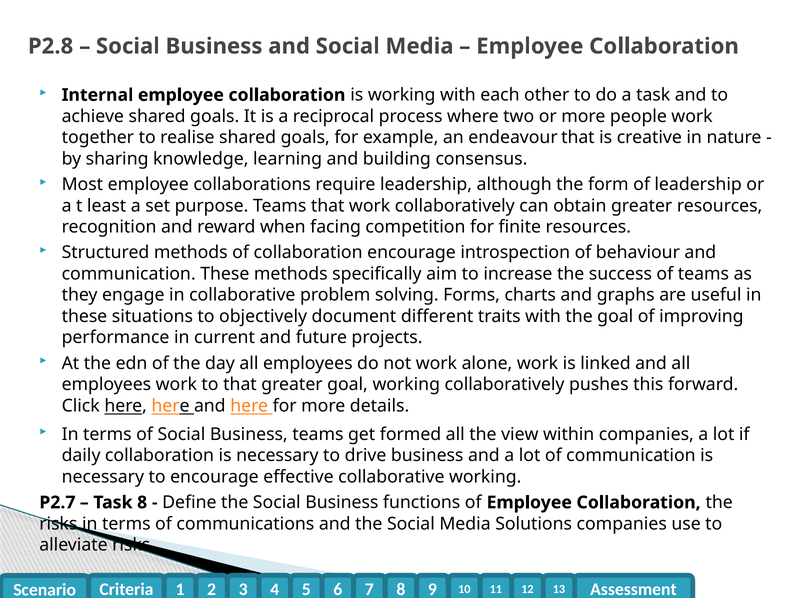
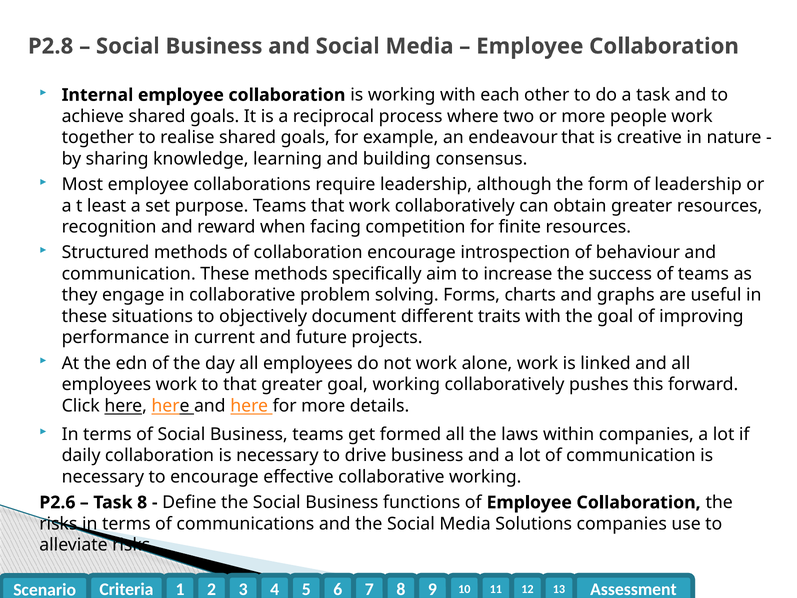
view: view -> laws (520, 434)
P2.7: P2.7 -> P2.6 (57, 502)
